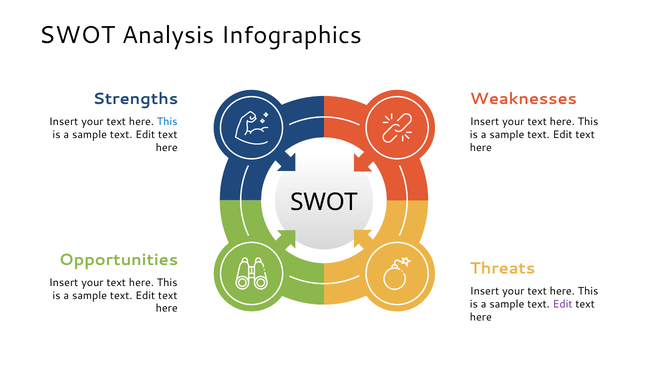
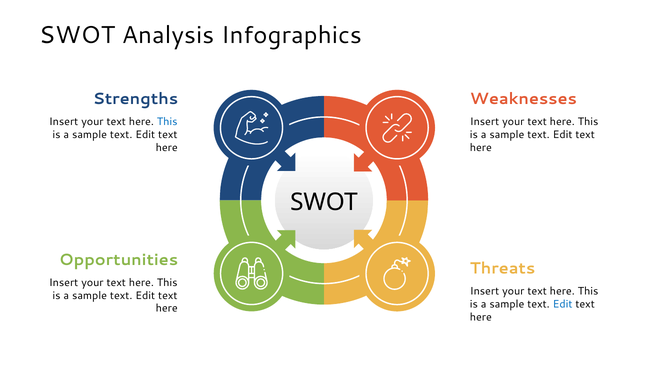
Edit colour: purple -> blue (563, 304)
